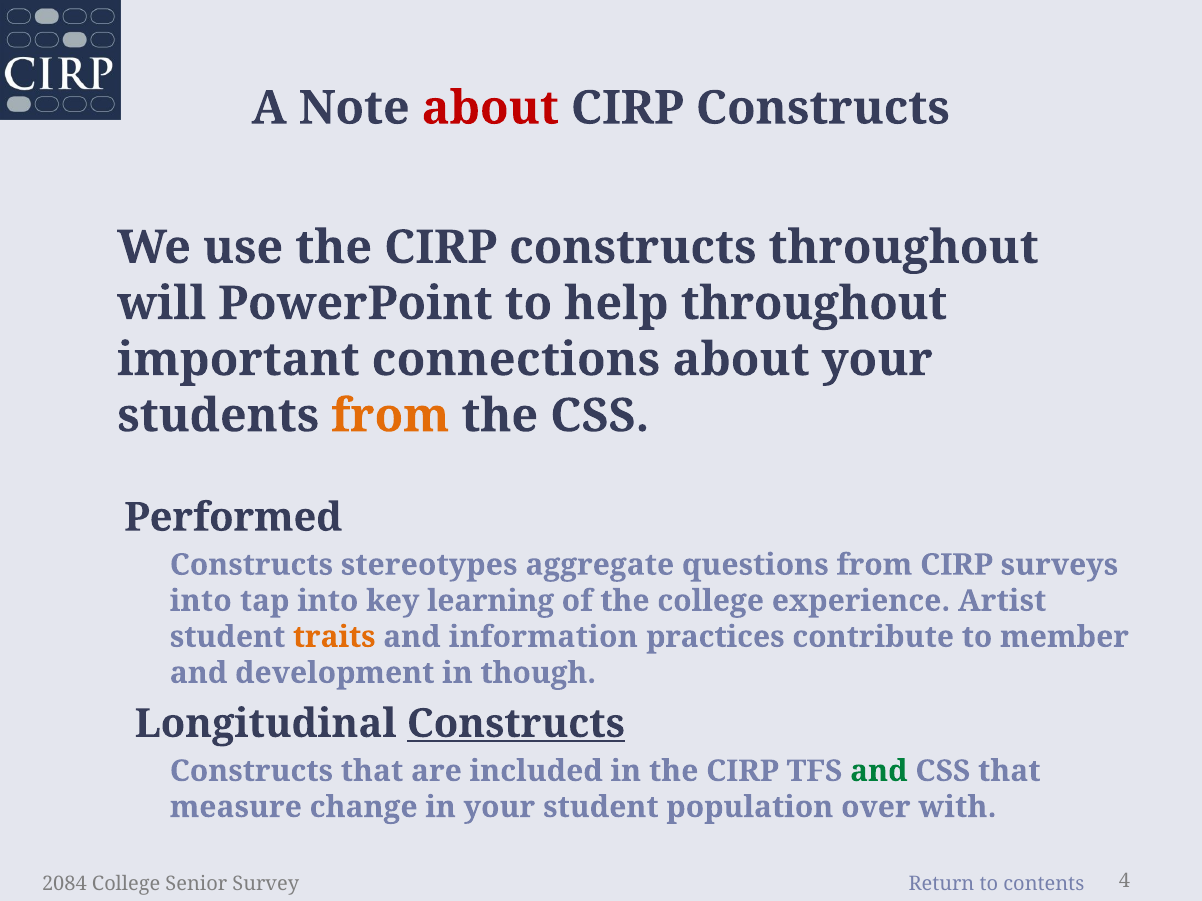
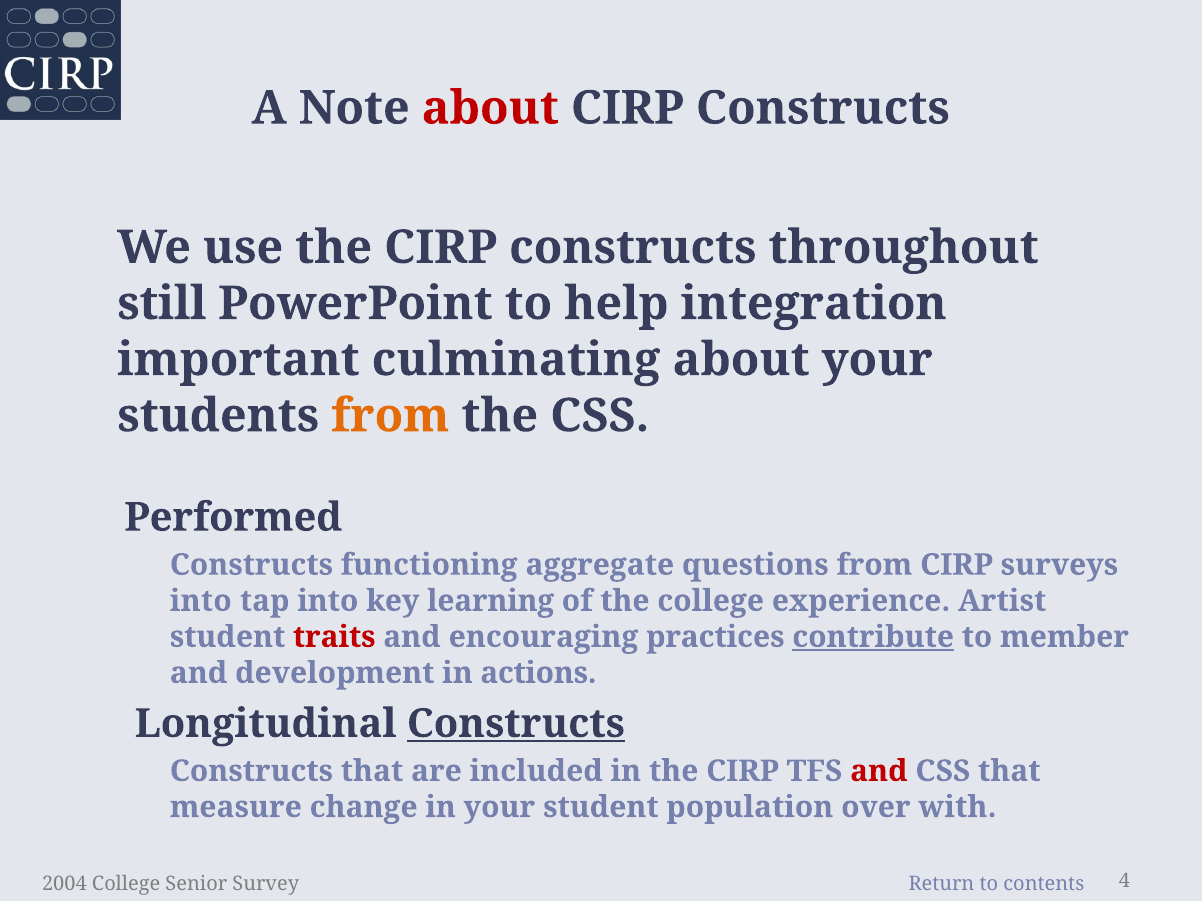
will: will -> still (162, 304)
help throughout: throughout -> integration (814, 304)
connections: connections -> culminating (516, 360)
stereotypes: stereotypes -> functioning (429, 565)
traits colour: orange -> red (334, 637)
information: information -> encouraging (544, 637)
contribute underline: none -> present (873, 637)
though: though -> actions (538, 673)
and colour: green -> red (879, 771)
2084: 2084 -> 2004 (64, 885)
